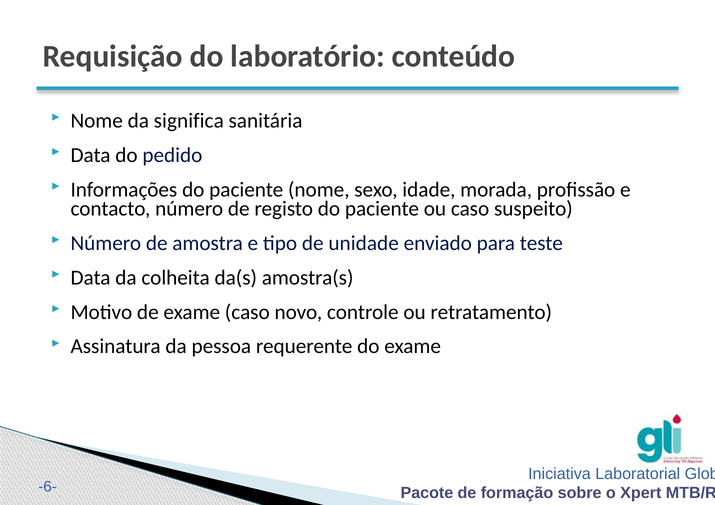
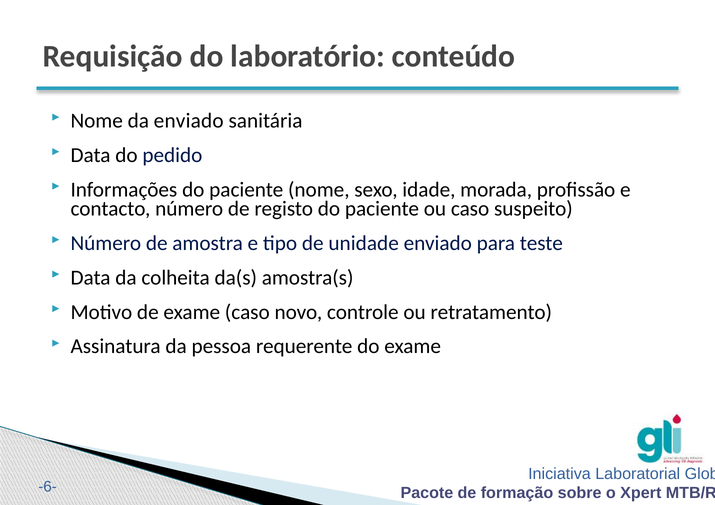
da significa: significa -> enviado (189, 121)
